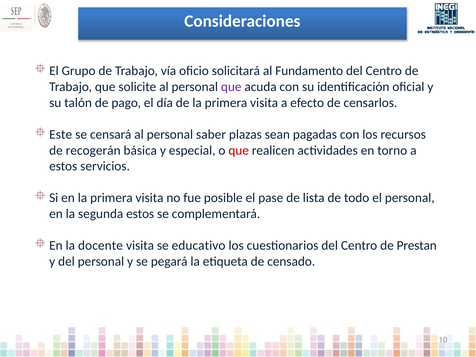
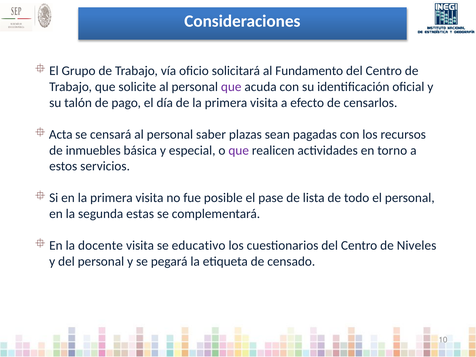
Este: Este -> Acta (61, 134)
recogerán: recogerán -> inmuebles (93, 150)
que colour: red -> purple (239, 150)
segunda estos: estos -> estas (140, 214)
Prestan: Prestan -> Niveles (417, 246)
